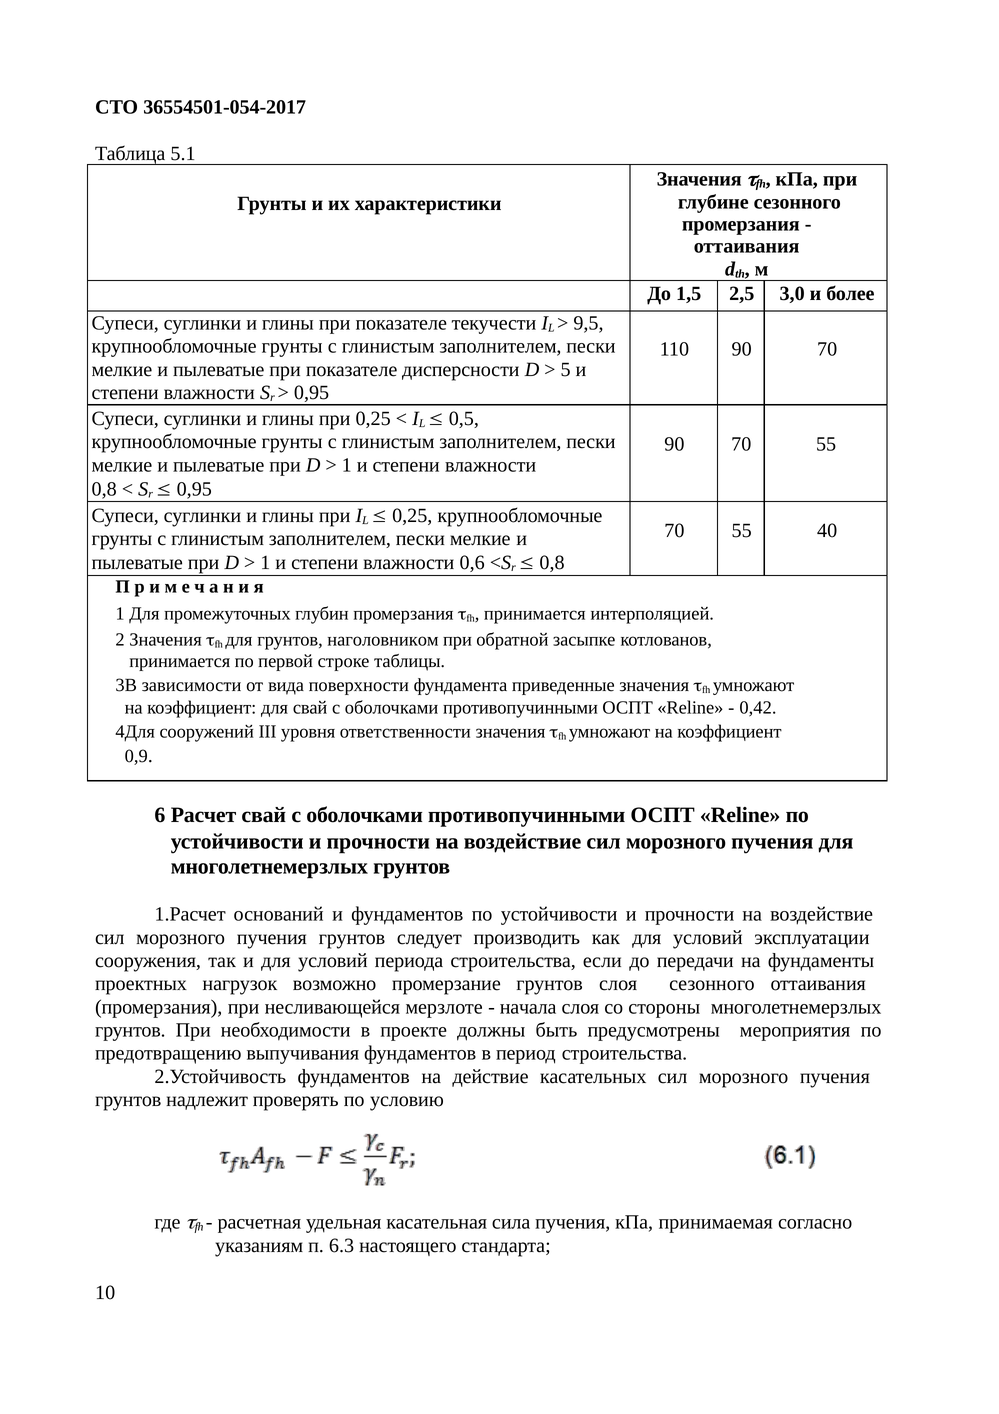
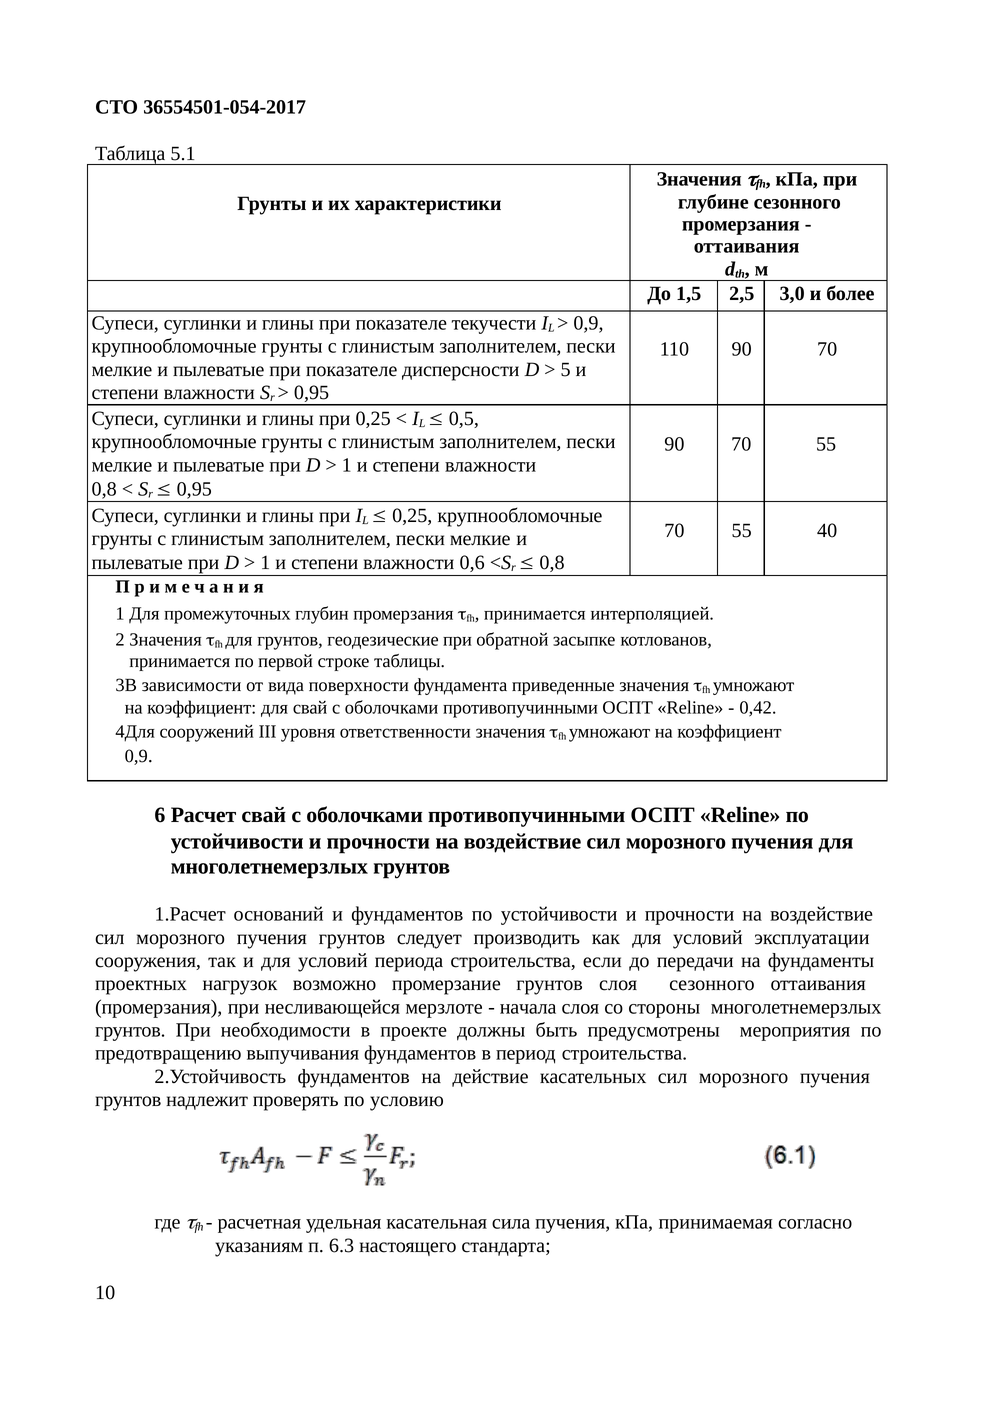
9,5: 9,5 -> 0,9 (588, 323)
наголовником: наголовником -> геодезические (383, 640)
